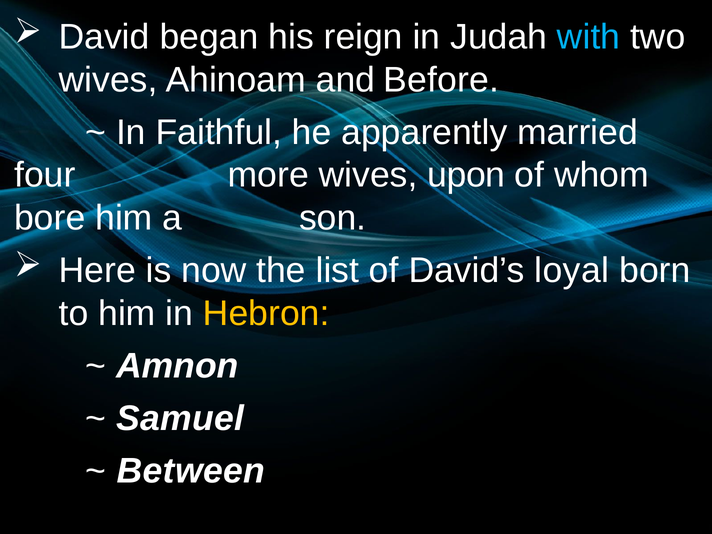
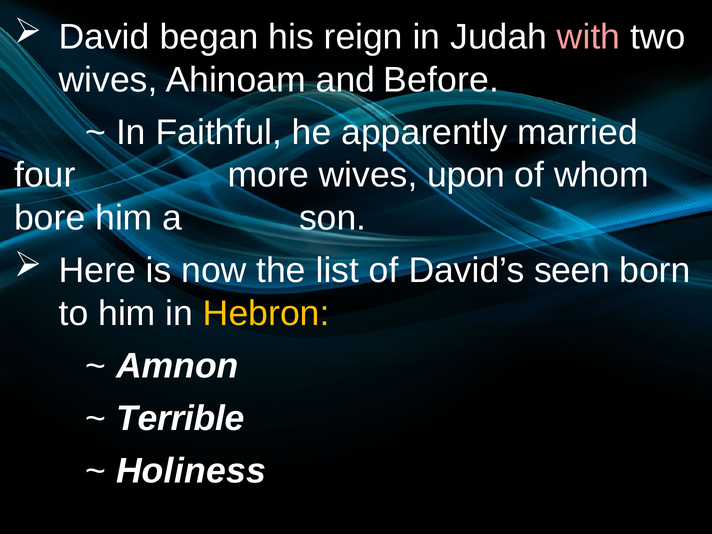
with colour: light blue -> pink (589, 37)
loyal: loyal -> seen (572, 271)
Samuel: Samuel -> Terrible (180, 419)
Between: Between -> Holiness (191, 471)
